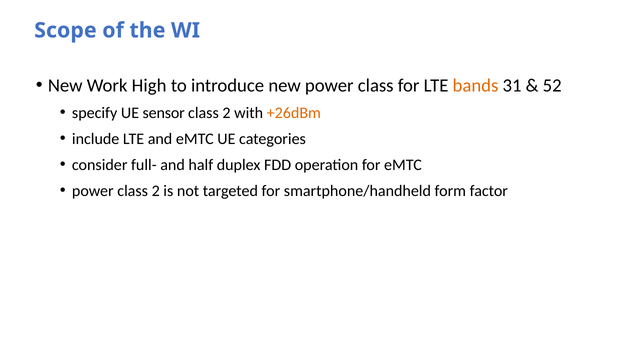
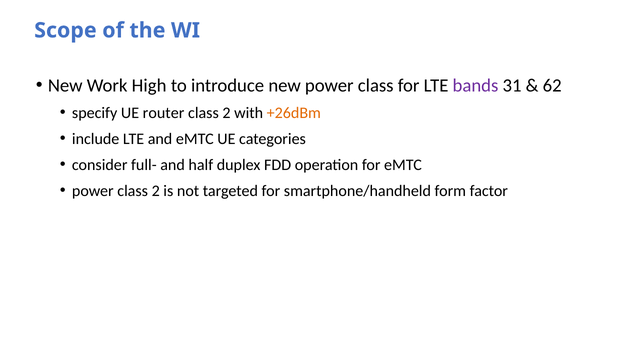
bands colour: orange -> purple (475, 85)
52: 52 -> 62 (552, 85)
sensor: sensor -> router (164, 113)
